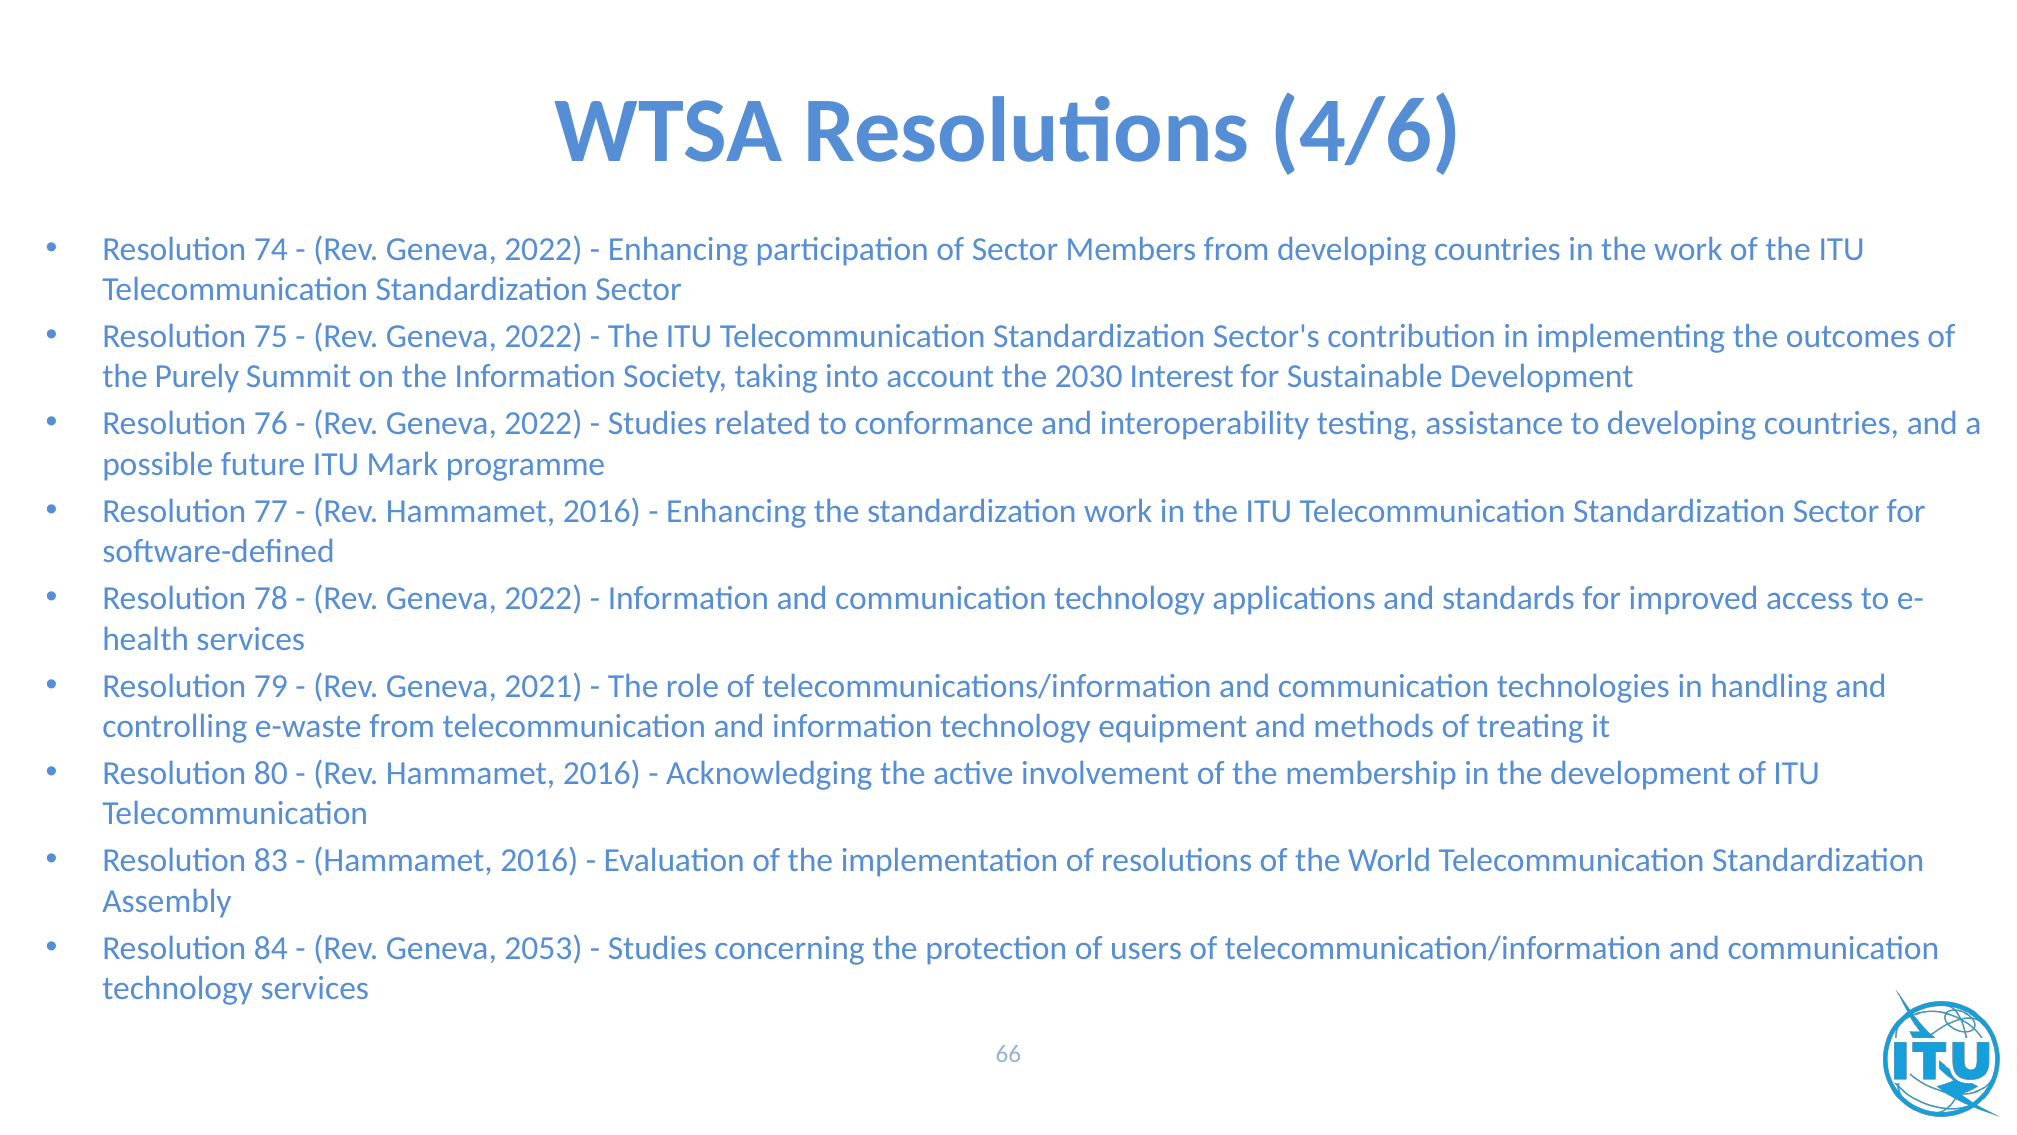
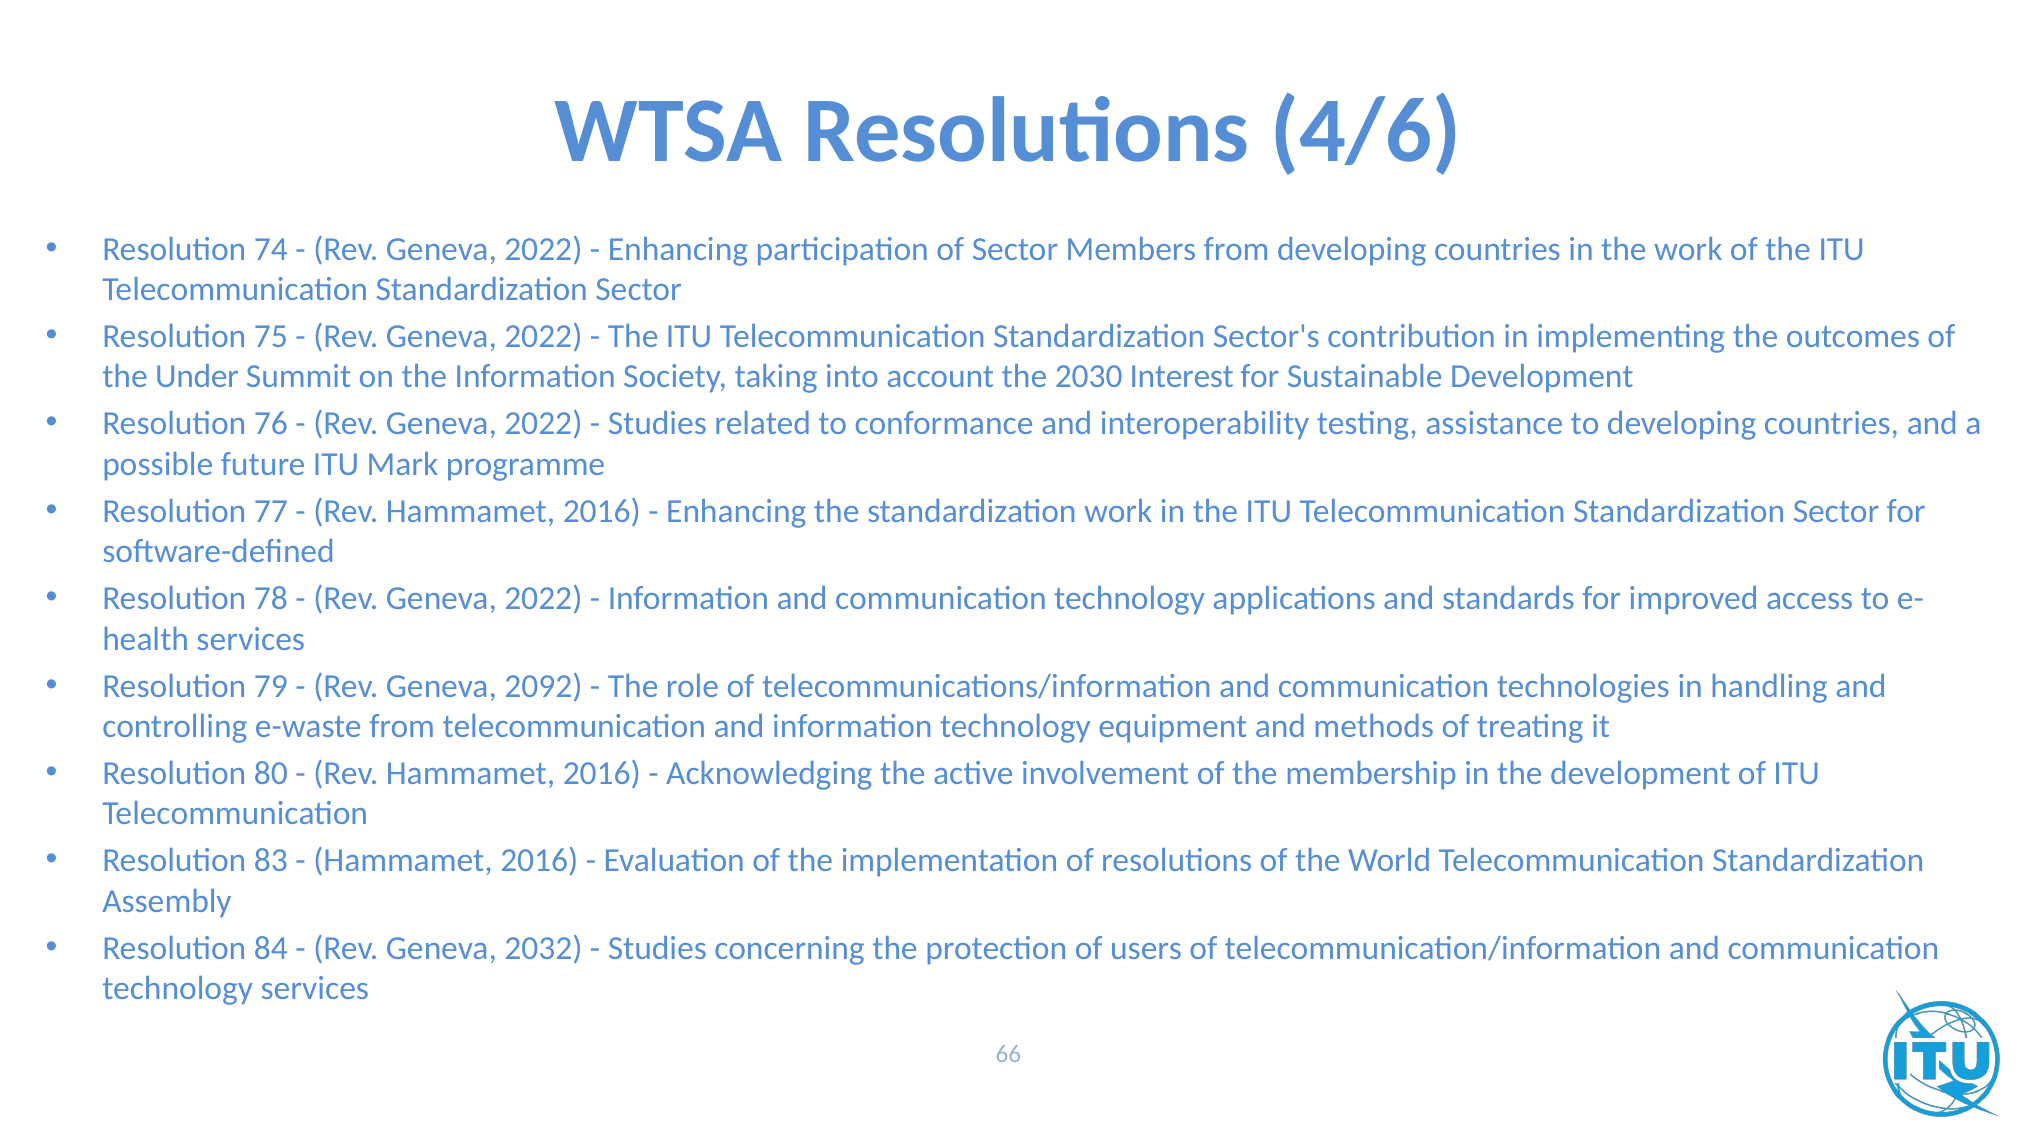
Purely: Purely -> Under (197, 377)
2021: 2021 -> 2092 (543, 686)
2053: 2053 -> 2032 (543, 948)
